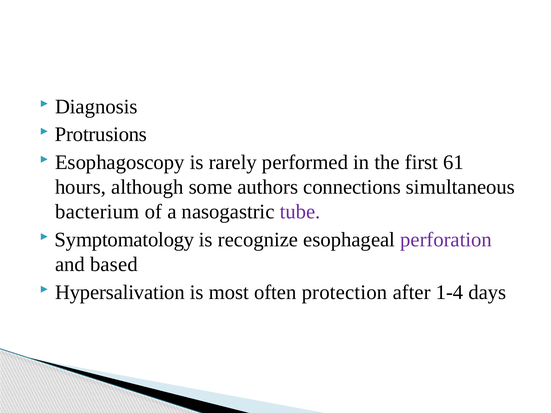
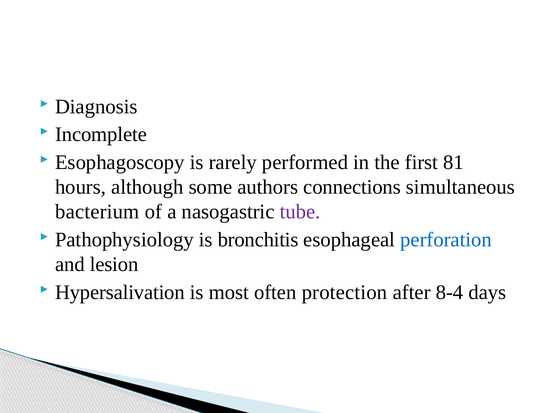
Protrusions: Protrusions -> Incomplete (101, 134)
61: 61 -> 81 (454, 162)
Symptomatology: Symptomatology -> Pathophysiology (124, 240)
recognize: recognize -> bronchitis (258, 240)
perforation colour: purple -> blue (446, 240)
based: based -> lesion (114, 265)
1-4: 1-4 -> 8-4 (450, 293)
